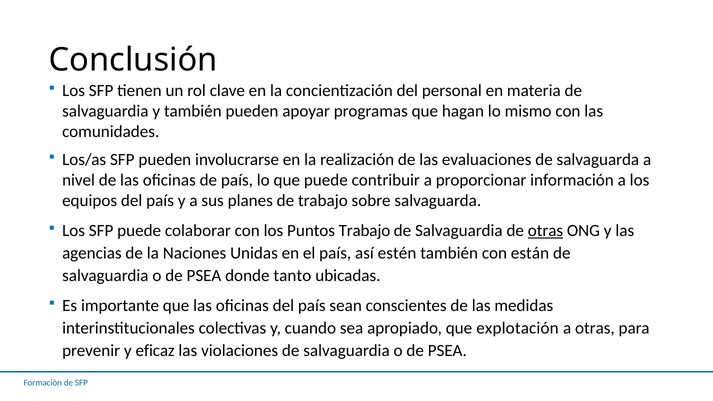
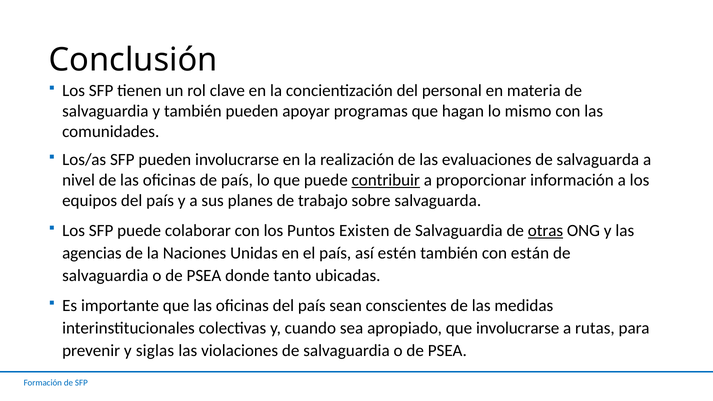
contribuir underline: none -> present (386, 180)
Puntos Trabajo: Trabajo -> Existen (364, 231)
que explotación: explotación -> involucrarse (518, 328)
a otras: otras -> rutas (595, 328)
eficaz: eficaz -> siglas (155, 351)
